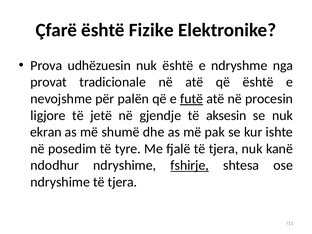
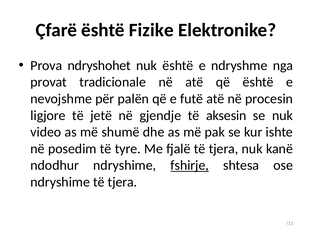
udhëzuesin: udhëzuesin -> ndryshohet (99, 65)
futë underline: present -> none (192, 99)
ekran: ekran -> video (46, 132)
